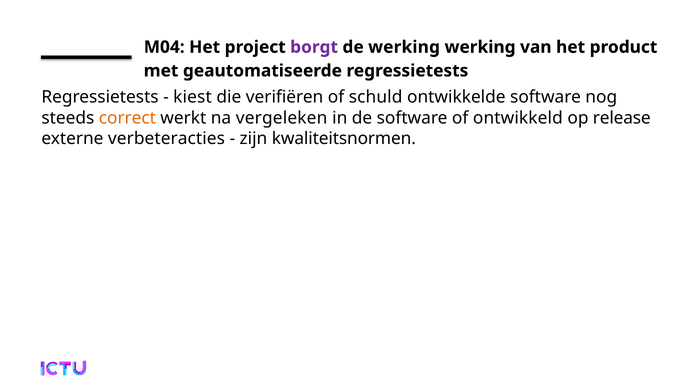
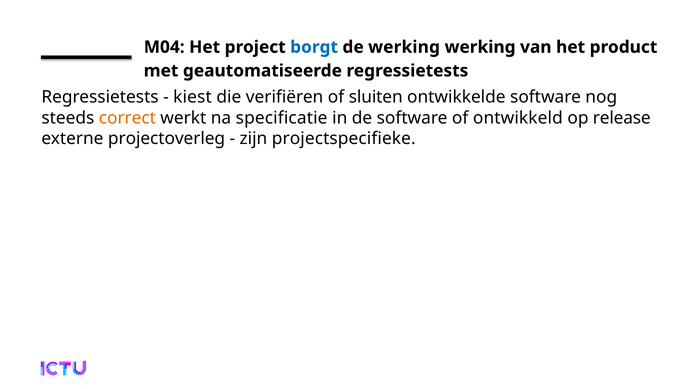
borgt colour: purple -> blue (314, 47)
schuld: schuld -> sluiten (376, 97)
vergeleken: vergeleken -> specificatie (282, 118)
verbeteracties: verbeteracties -> projectoverleg (167, 139)
kwaliteitsnormen: kwaliteitsnormen -> projectspecifieke (344, 139)
